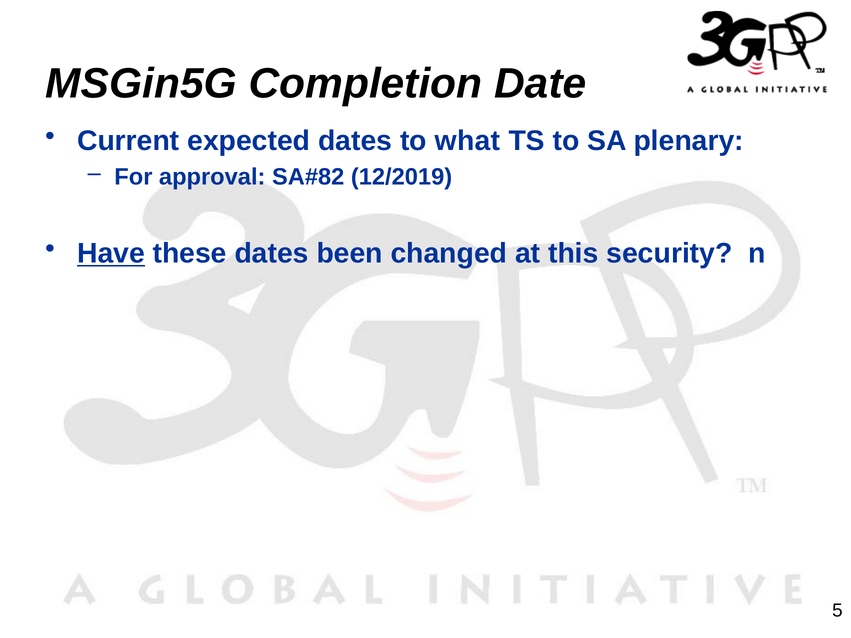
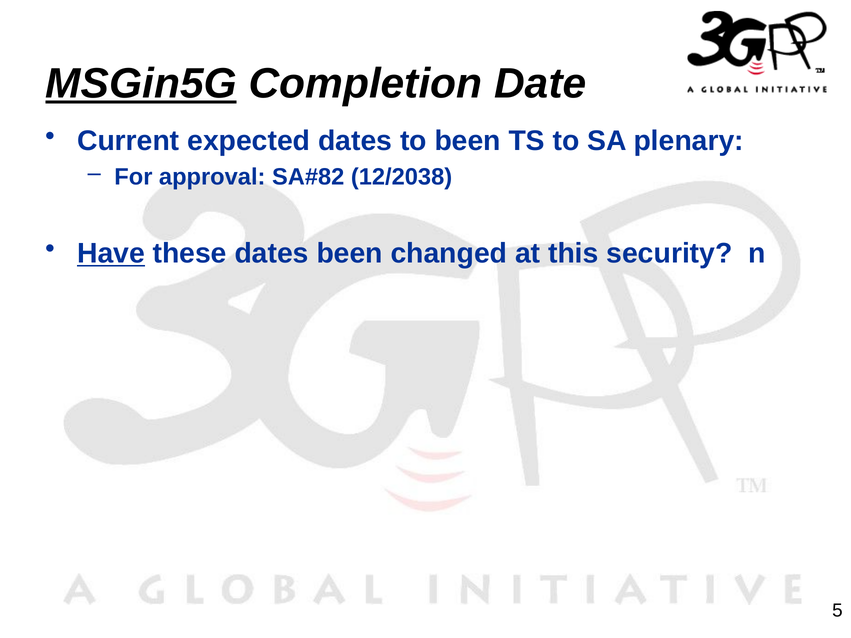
MSGin5G underline: none -> present (141, 84)
to what: what -> been (468, 141)
12/2019: 12/2019 -> 12/2038 (402, 177)
